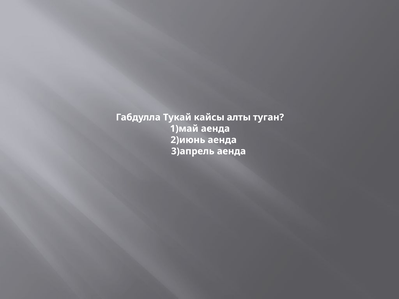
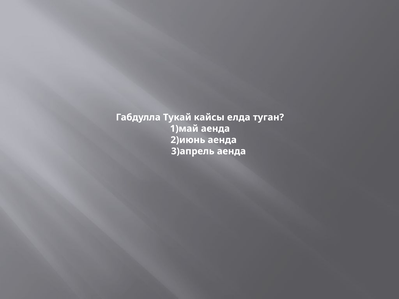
алты: алты -> елда (239, 117)
